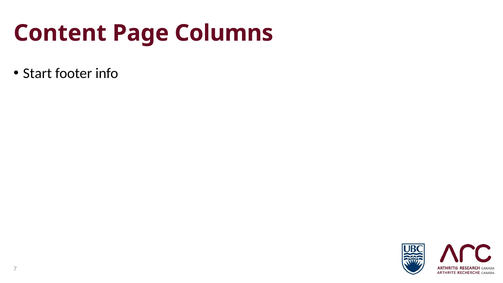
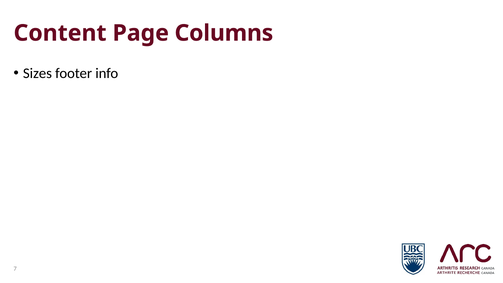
Start: Start -> Sizes (37, 73)
